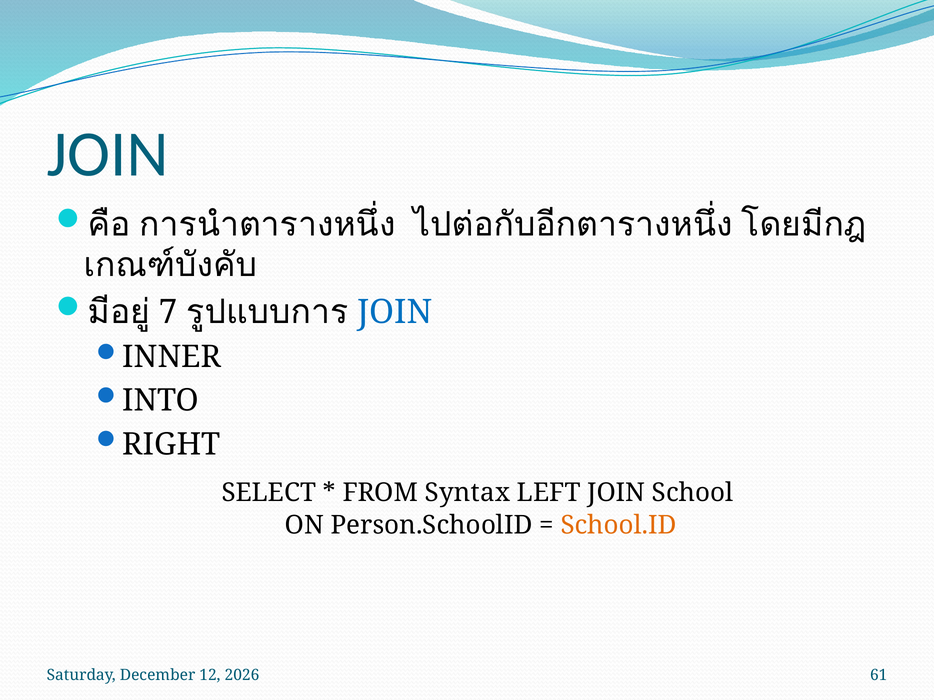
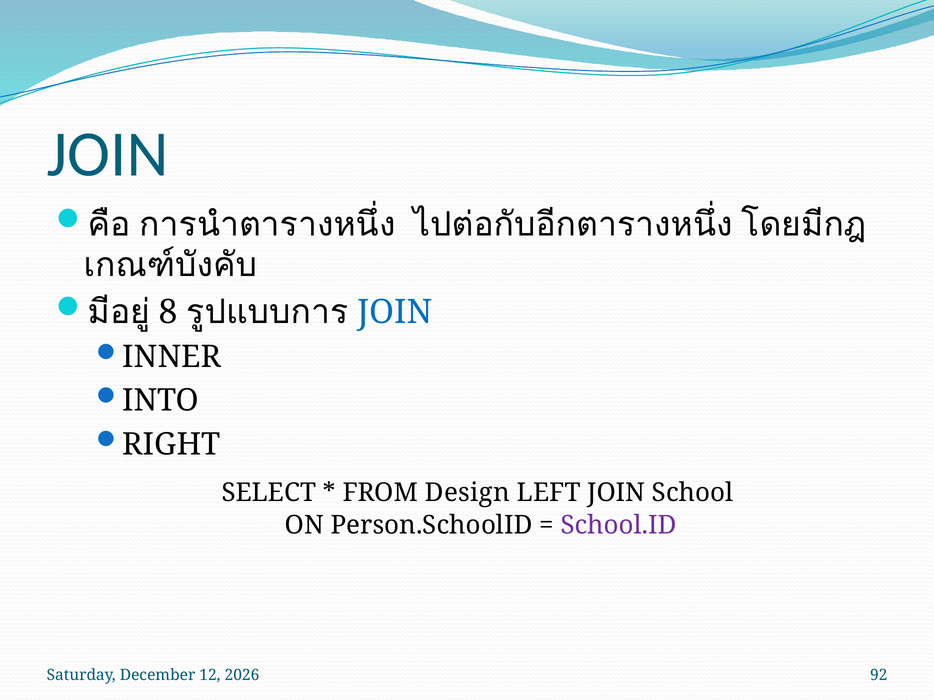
7: 7 -> 8 (168, 312)
Syntax: Syntax -> Design (467, 493)
School.ID colour: orange -> purple (619, 526)
61: 61 -> 92 (879, 676)
